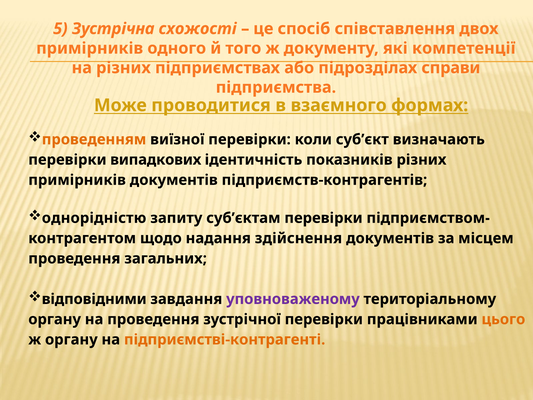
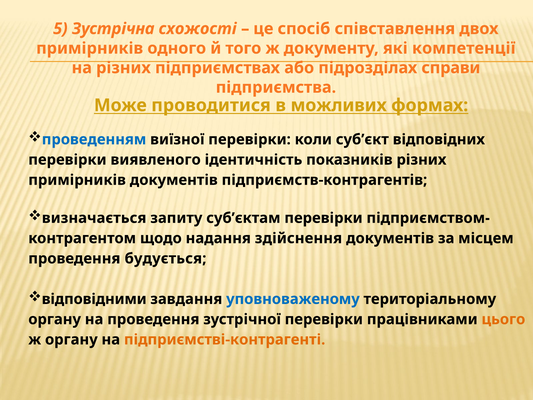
взаємного: взаємного -> можливих (339, 105)
проведенням colour: orange -> blue (94, 139)
визначають: визначають -> відповідних (439, 139)
випадкових: випадкових -> виявленого (156, 160)
однорідністю: однорідністю -> визначається (94, 218)
загальних: загальних -> будується (166, 258)
уповноваженому colour: purple -> blue (293, 299)
